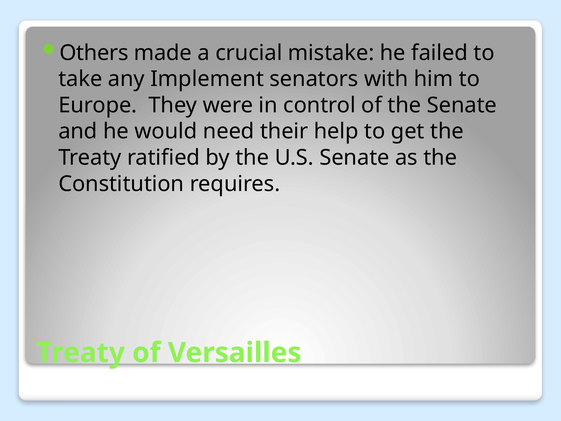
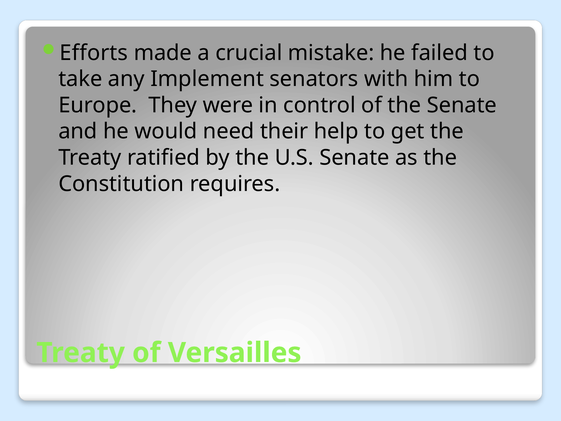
Others: Others -> Efforts (94, 53)
